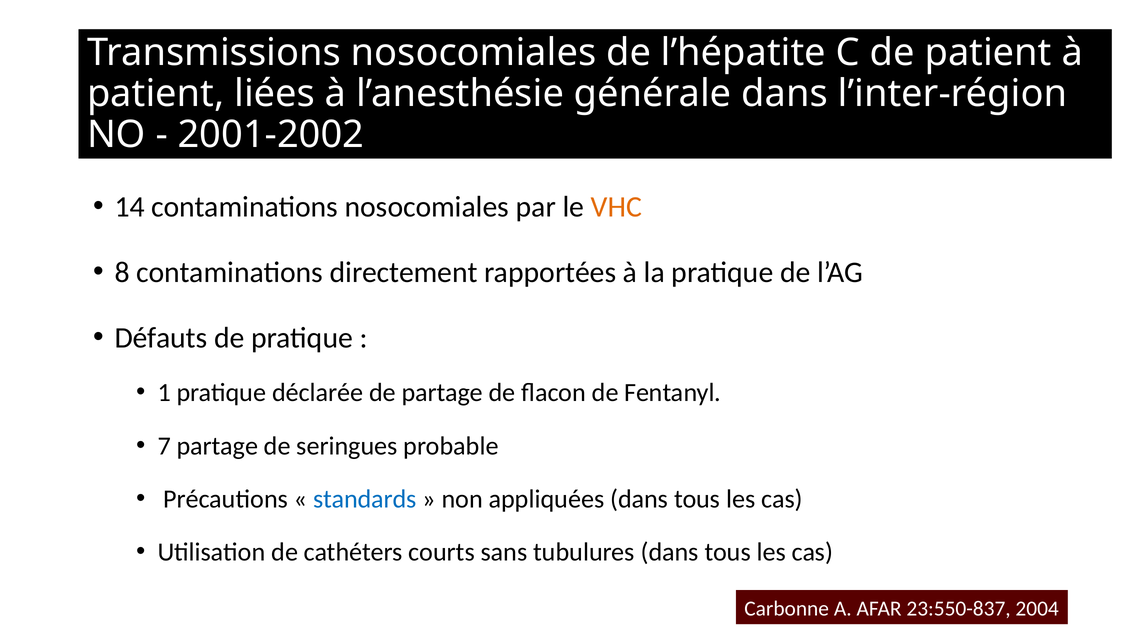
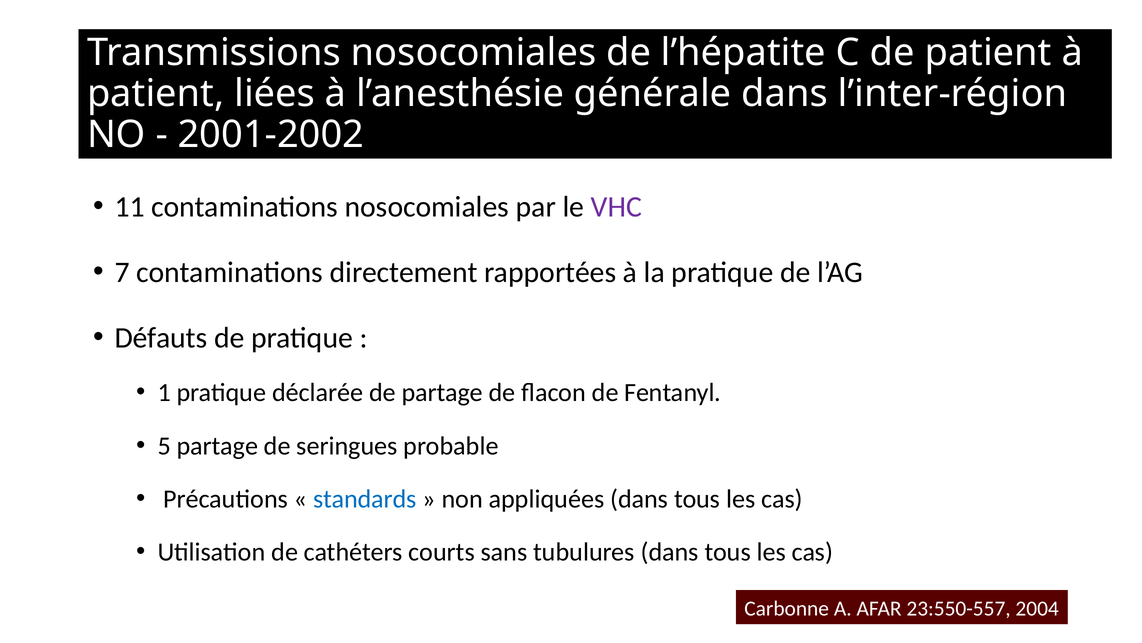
14: 14 -> 11 (130, 207)
VHC colour: orange -> purple (616, 207)
8: 8 -> 7 (122, 272)
7: 7 -> 5 (164, 445)
23:550-837: 23:550-837 -> 23:550-557 (959, 608)
